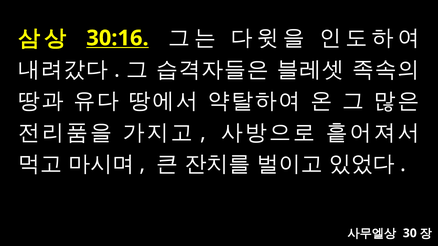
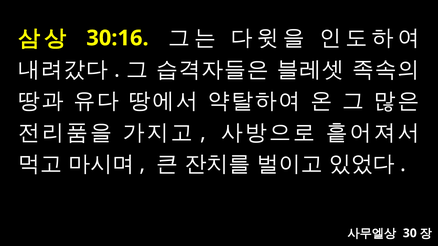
30:16 underline: present -> none (117, 38)
